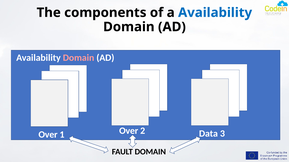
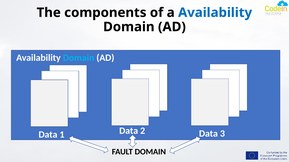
Domain colour: pink -> light blue (79, 58)
Over: Over -> Data (48, 135)
1 Over: Over -> Data (129, 131)
